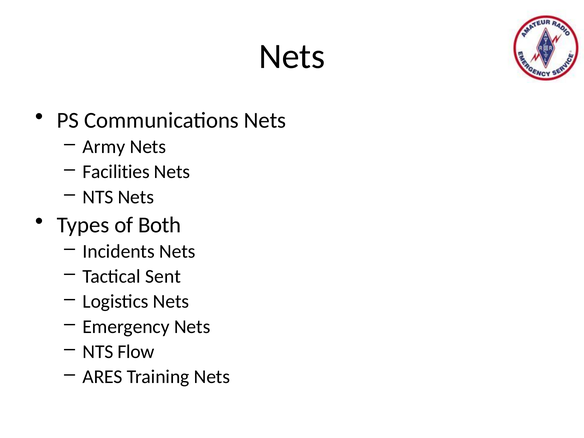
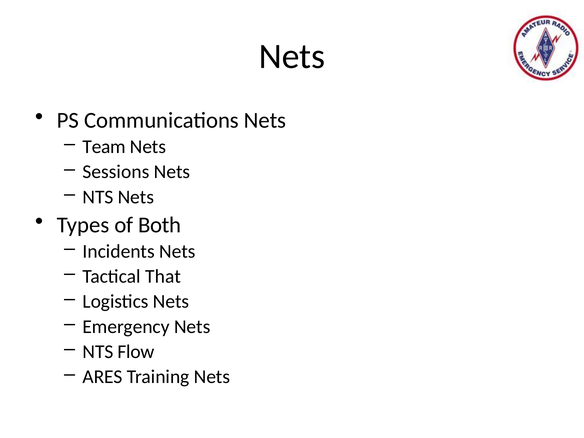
Army: Army -> Team (104, 147)
Facilities: Facilities -> Sessions (116, 172)
Sent: Sent -> That (163, 276)
